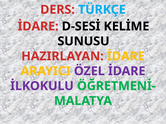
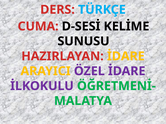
İDARE: İDARE -> CUMA (38, 26)
